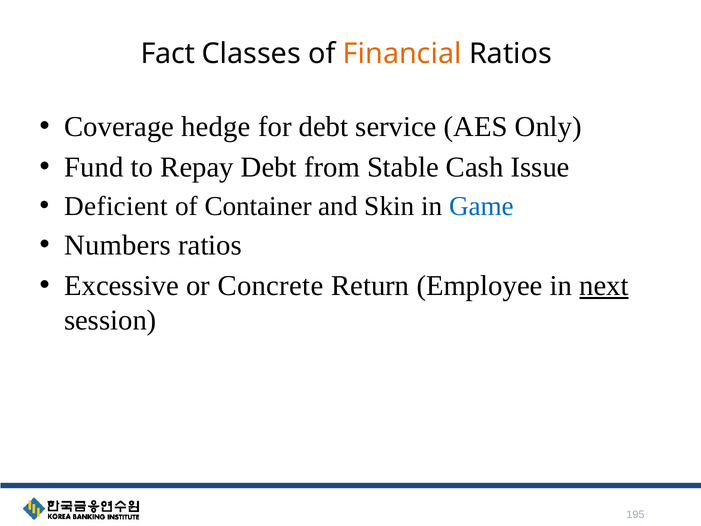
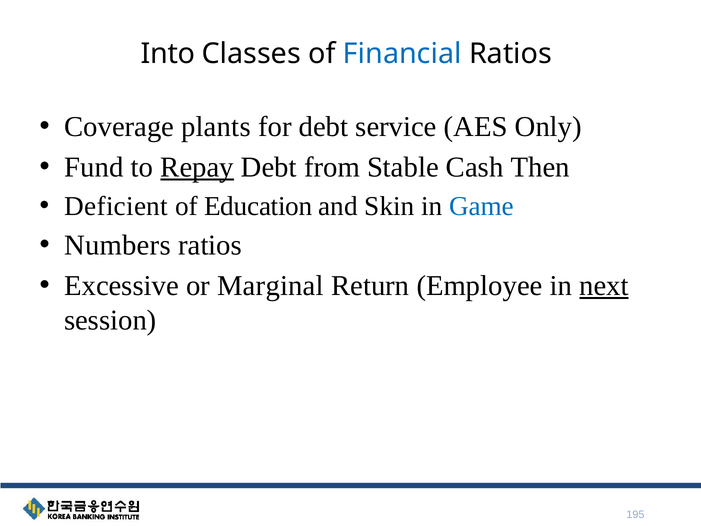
Fact: Fact -> Into (168, 54)
Financial colour: orange -> blue (402, 54)
hedge: hedge -> plants (216, 127)
Repay underline: none -> present (197, 167)
Issue: Issue -> Then (540, 167)
Container: Container -> Education (258, 206)
Concrete: Concrete -> Marginal (271, 286)
